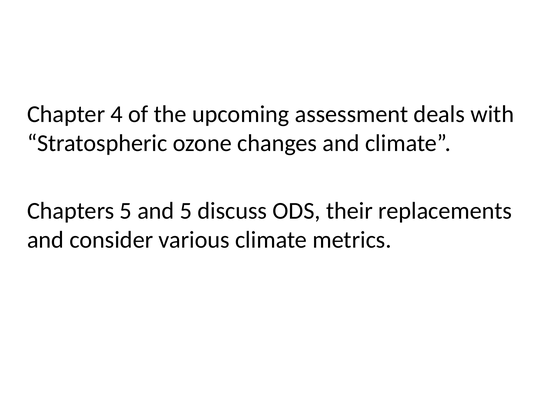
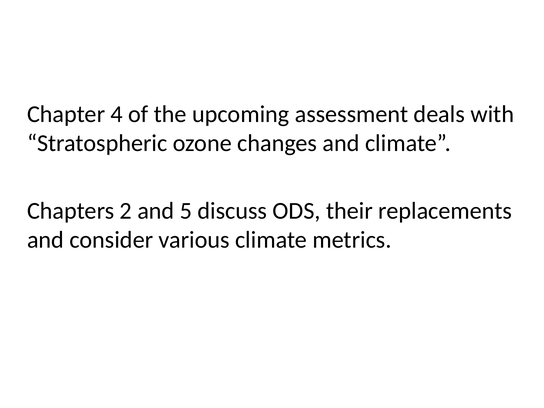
Chapters 5: 5 -> 2 (126, 211)
